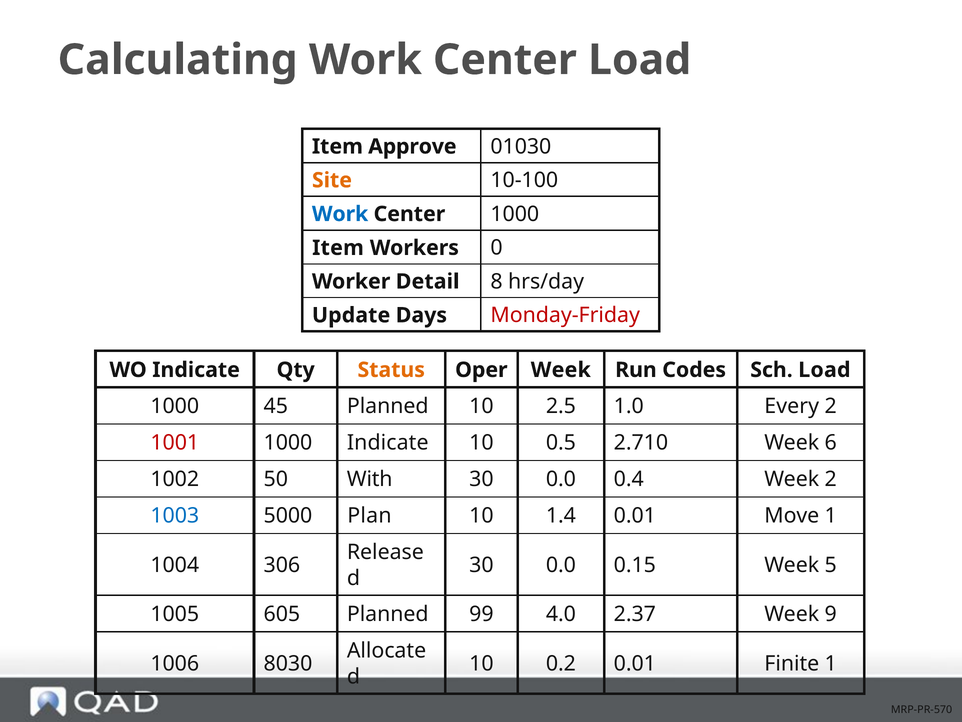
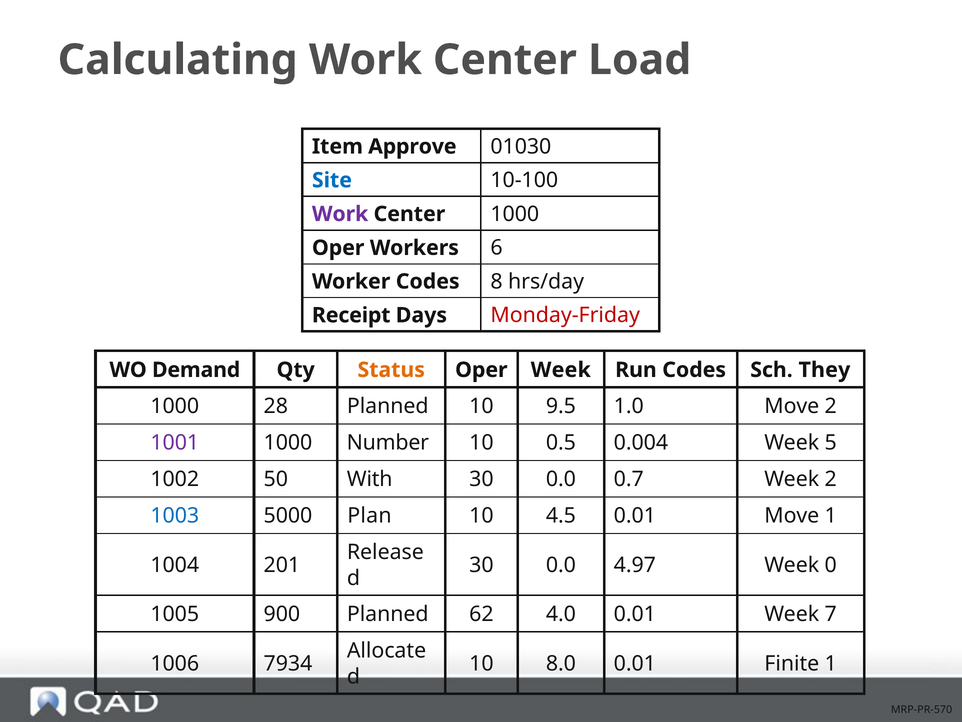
Site colour: orange -> blue (332, 180)
Work colour: blue -> purple (340, 214)
Item: Item -> Oper (338, 248)
0: 0 -> 6 (497, 248)
Worker Detail: Detail -> Codes (428, 281)
Update: Update -> Receipt (351, 315)
WO Indicate: Indicate -> Demand (196, 370)
Sch Load: Load -> They (824, 370)
45: 45 -> 28 (276, 406)
2.5: 2.5 -> 9.5 (561, 406)
1.0 Every: Every -> Move (792, 406)
1001 colour: red -> purple (175, 443)
1000 Indicate: Indicate -> Number (388, 443)
2.710: 2.710 -> 0.004 (641, 443)
6: 6 -> 5 (831, 443)
0.4: 0.4 -> 0.7 (629, 479)
1.4: 1.4 -> 4.5 (561, 516)
306: 306 -> 201 (282, 565)
0.15: 0.15 -> 4.97 (635, 565)
5: 5 -> 0 (831, 565)
605: 605 -> 900 (282, 614)
99: 99 -> 62 (481, 614)
4.0 2.37: 2.37 -> 0.01 (635, 614)
9: 9 -> 7 (831, 614)
8030: 8030 -> 7934 (288, 663)
0.2: 0.2 -> 8.0 (561, 663)
